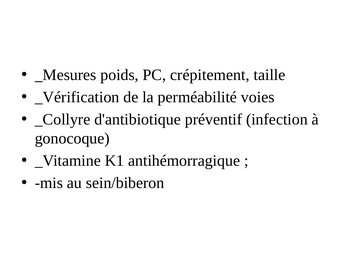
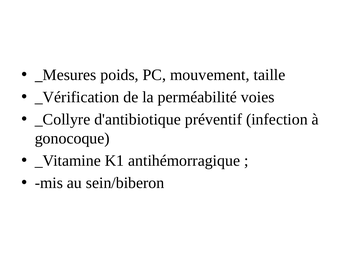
crépitement: crépitement -> mouvement (210, 75)
